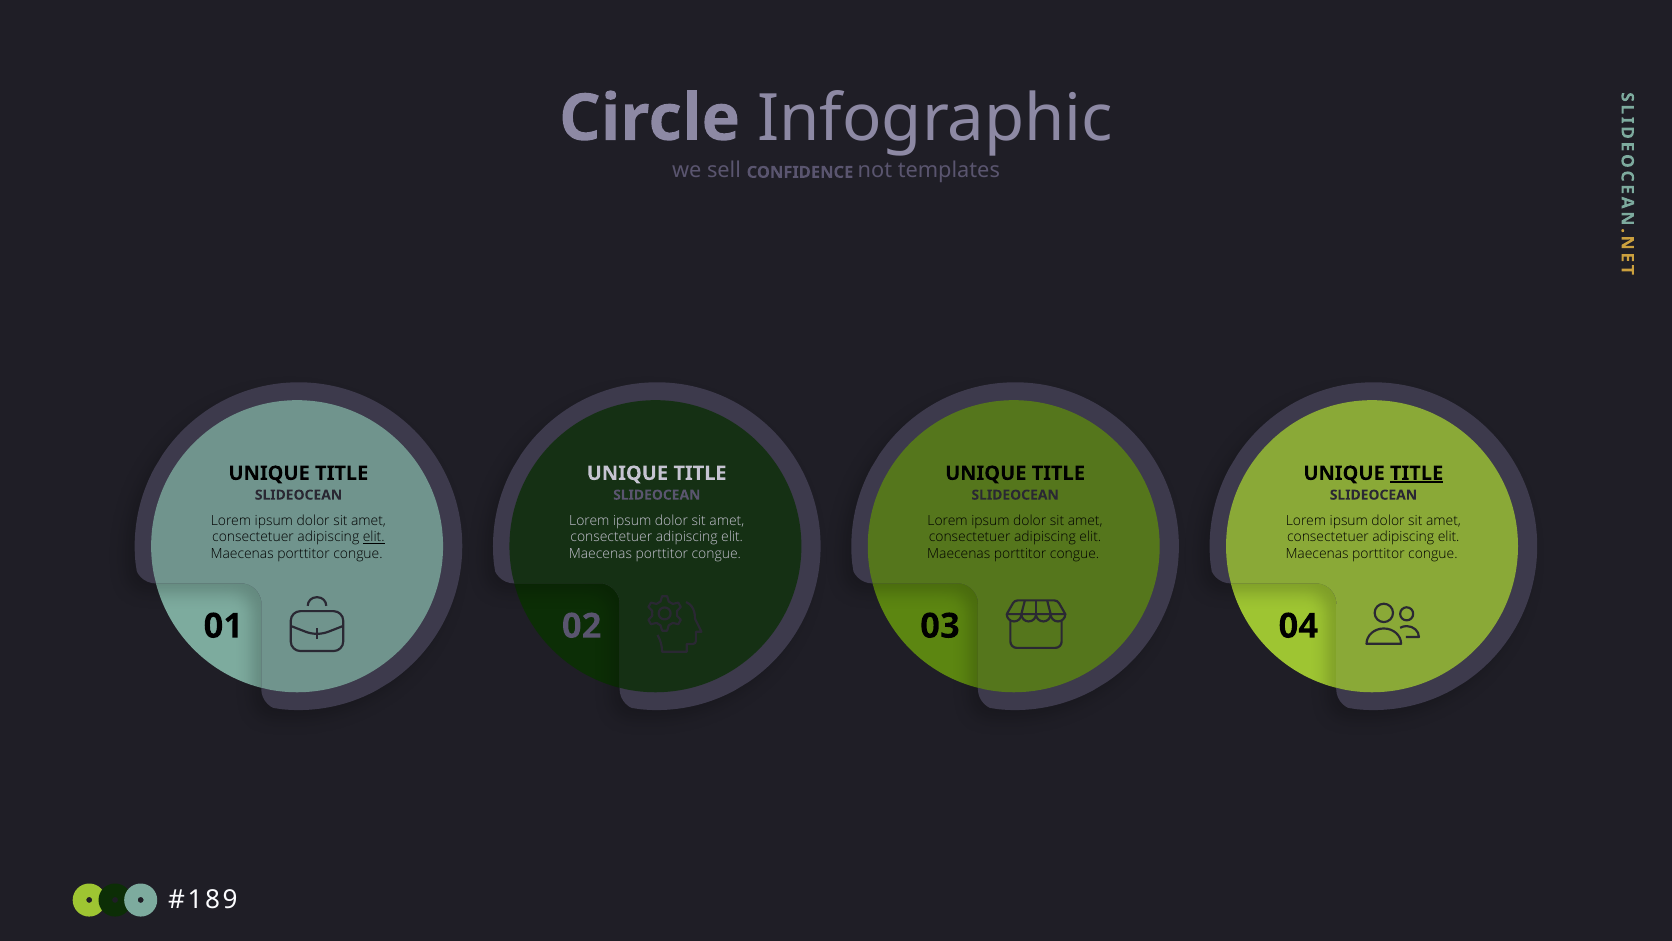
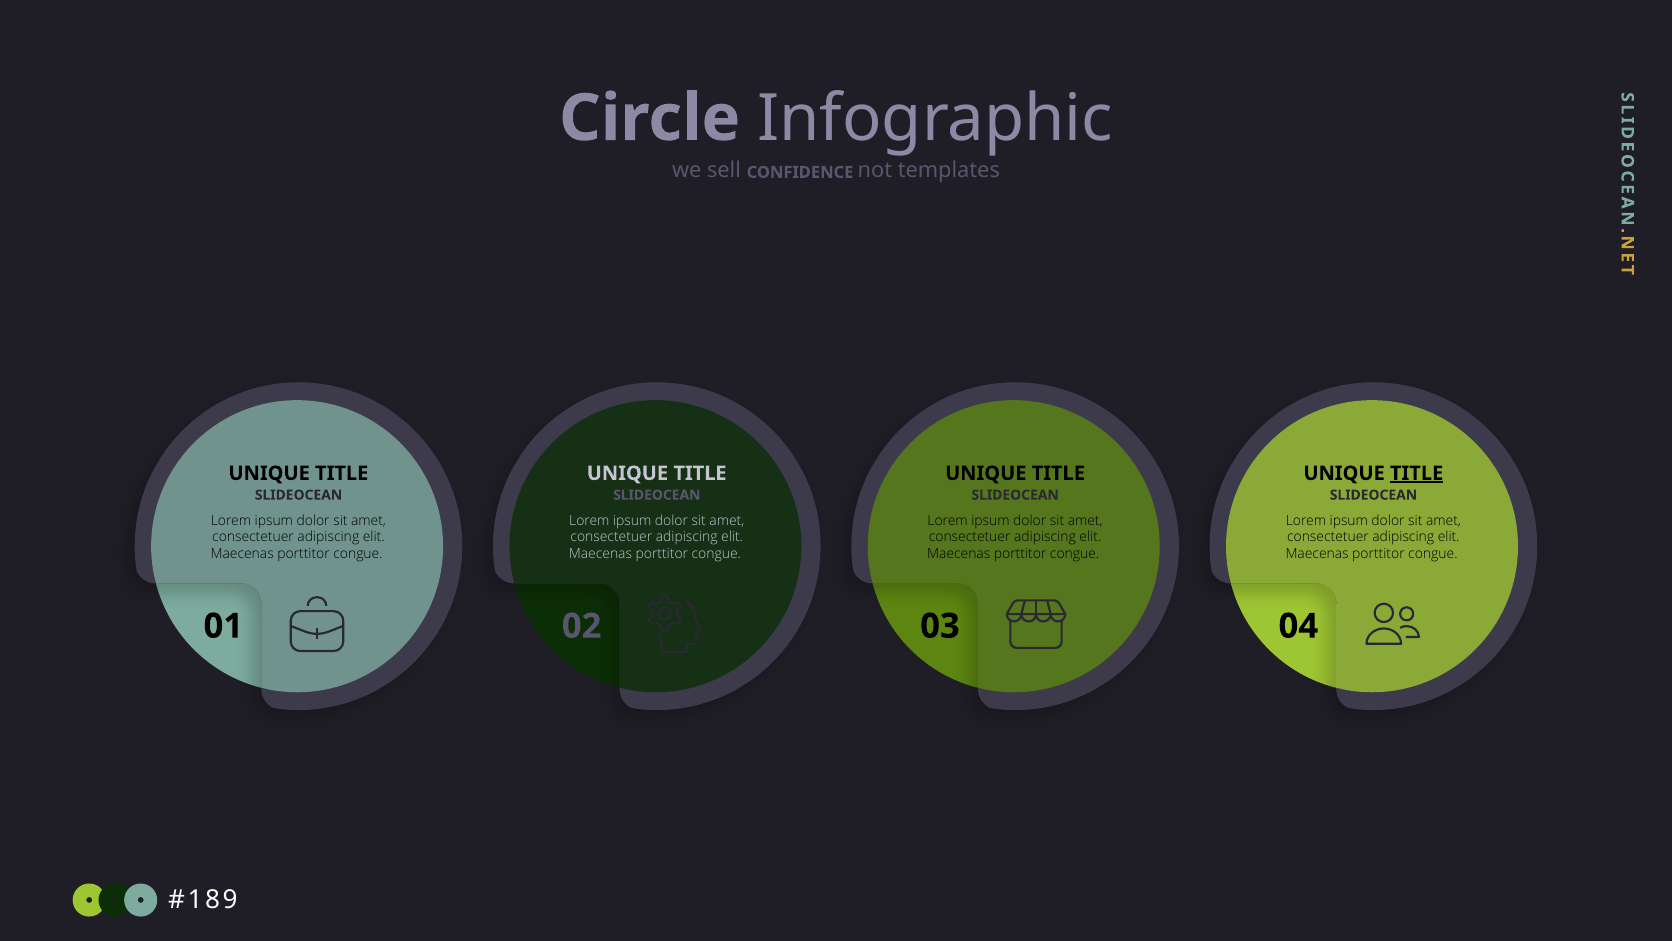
elit underline: present -> none (374, 537)
